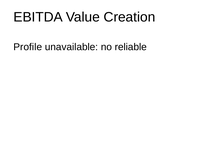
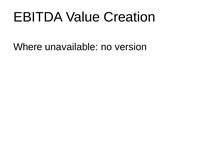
Profile: Profile -> Where (28, 47)
reliable: reliable -> version (131, 47)
